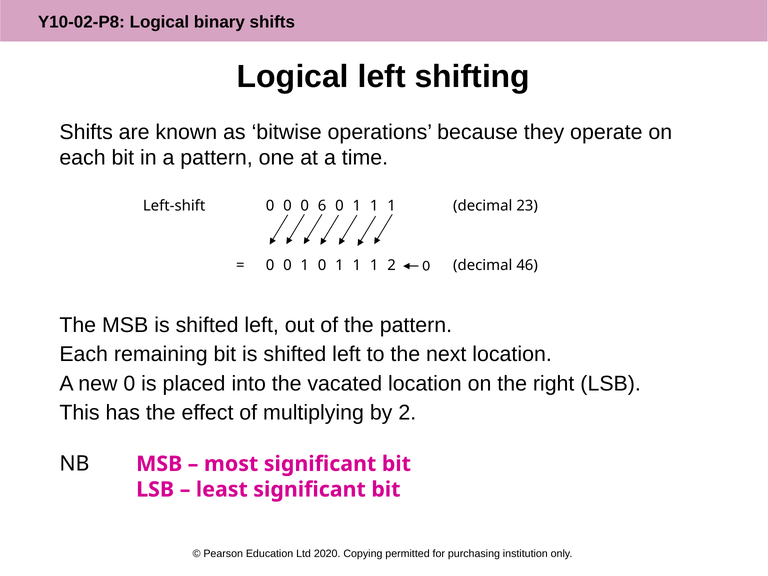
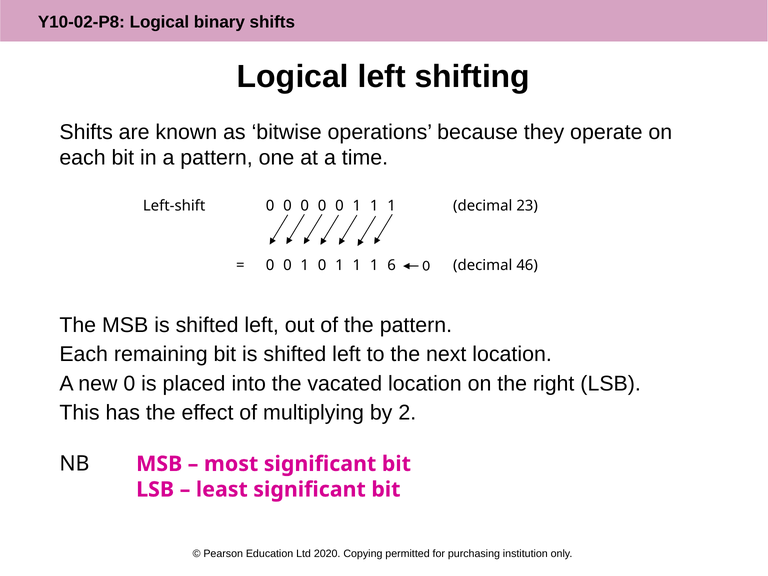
6: 6 -> 0 (322, 206)
1 2: 2 -> 6 (392, 265)
